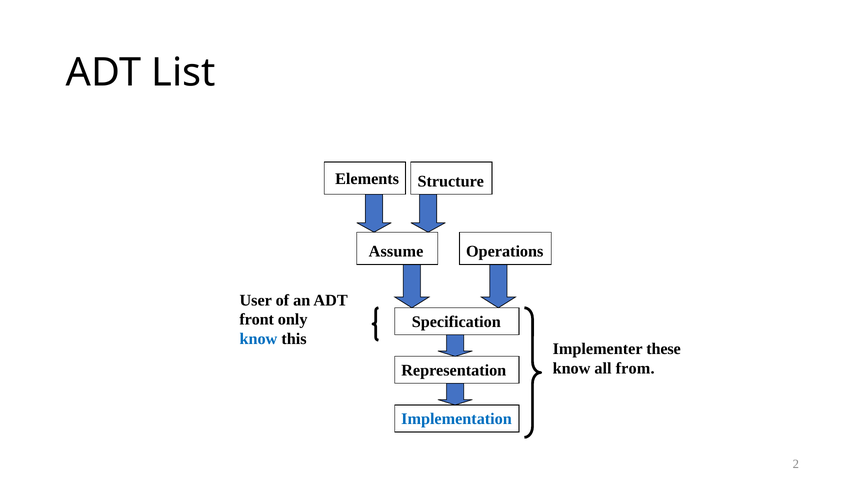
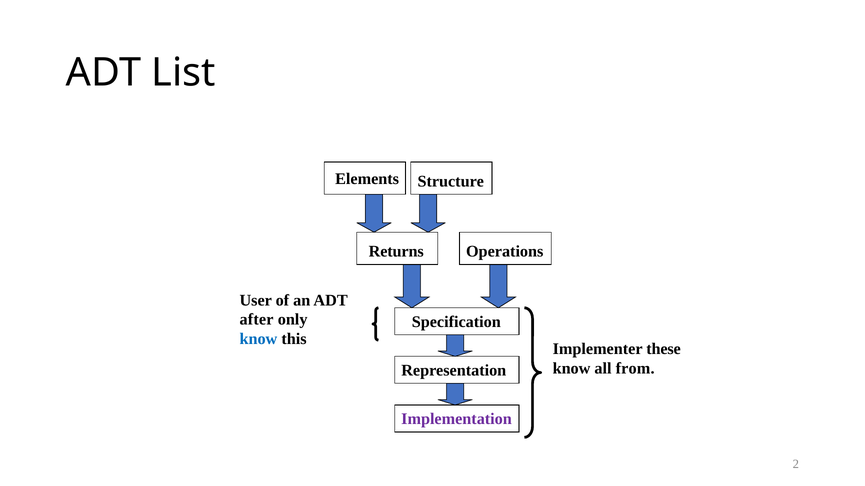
Assume: Assume -> Returns (396, 252)
front: front -> after (257, 320)
Implementation colour: blue -> purple (457, 419)
